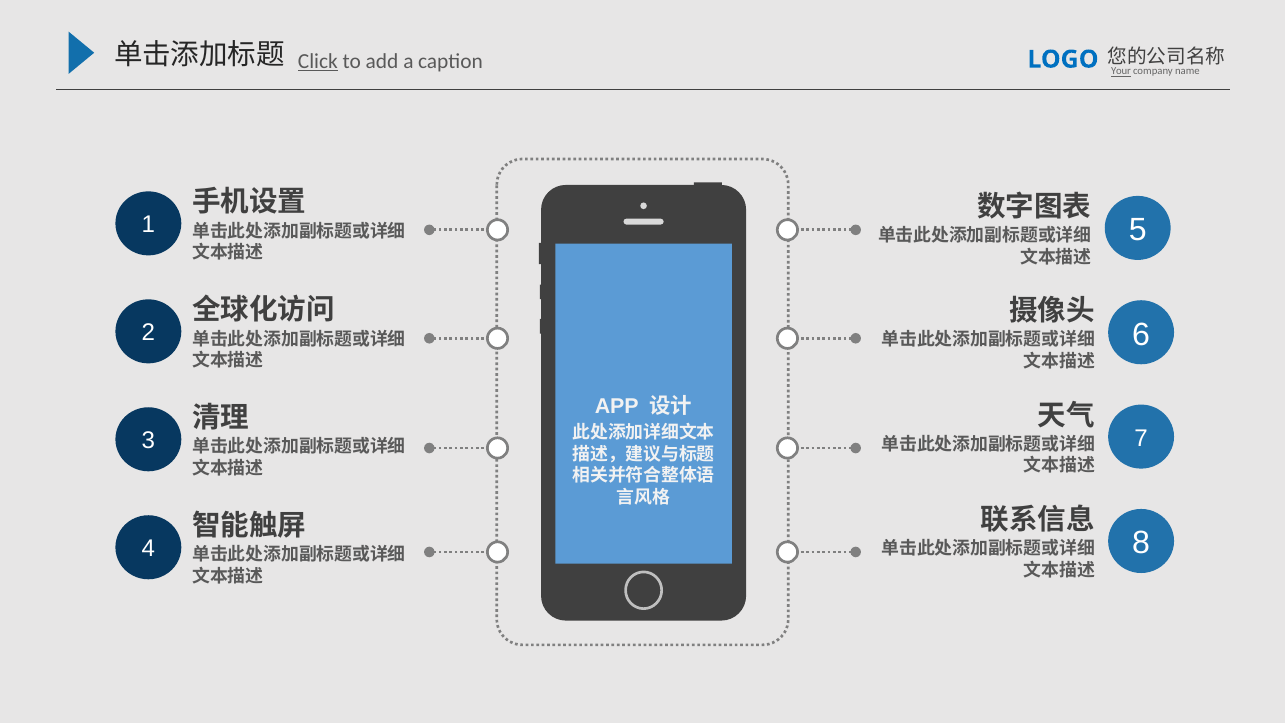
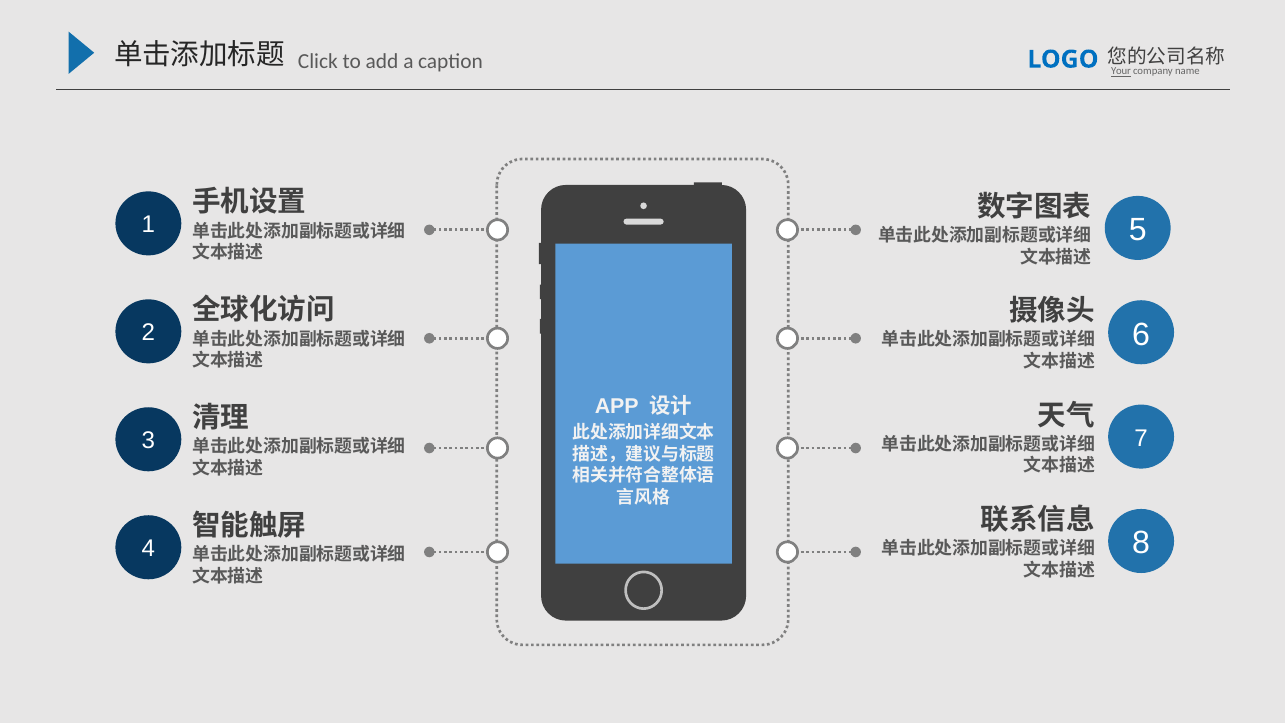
Click underline: present -> none (318, 61)
